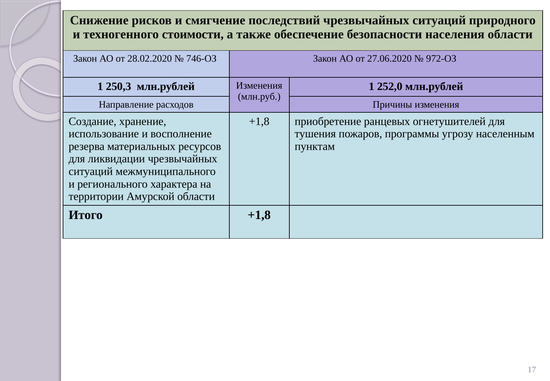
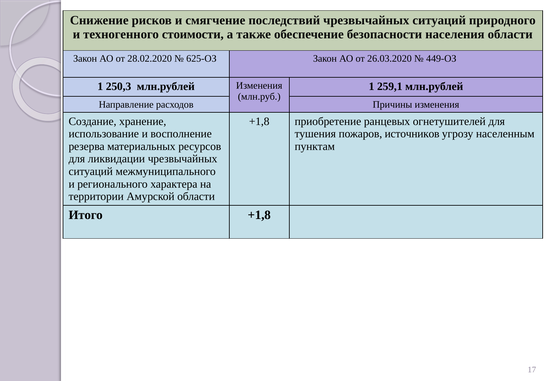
746-ОЗ: 746-ОЗ -> 625-ОЗ (201, 59)
27.06.2020: 27.06.2020 -> 26.03.2020 (389, 59)
972-ОЗ: 972-ОЗ -> 449-ОЗ (441, 59)
252,0: 252,0 -> 259,1 (390, 86)
программы: программы -> источников (412, 134)
